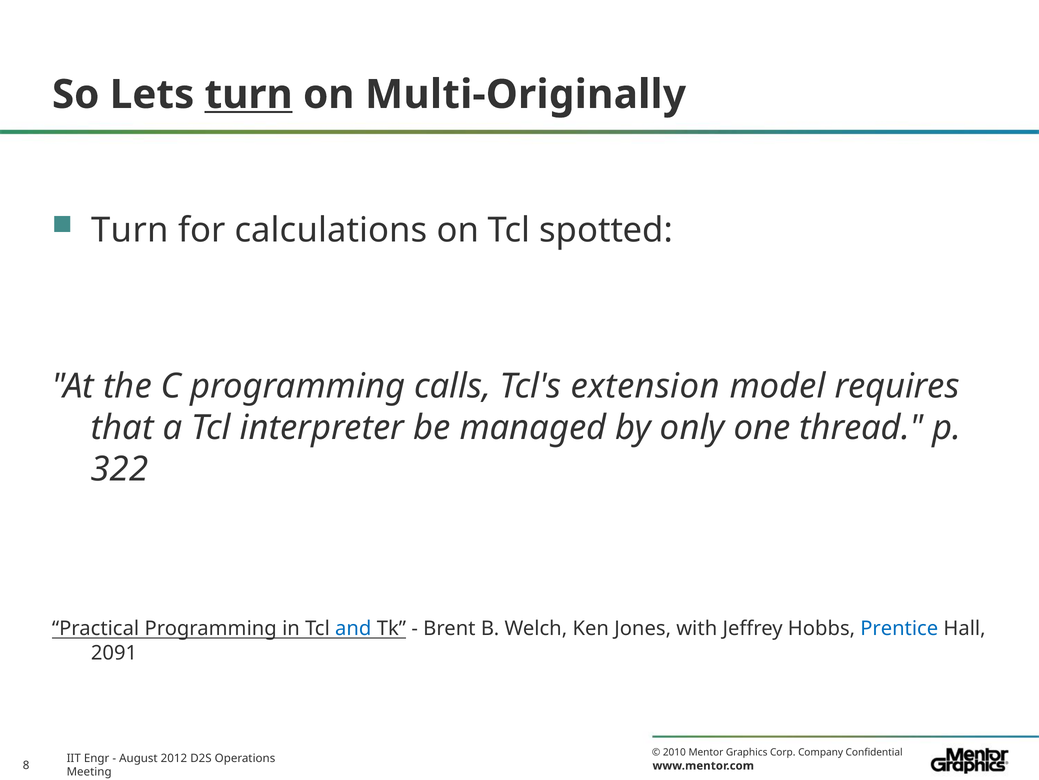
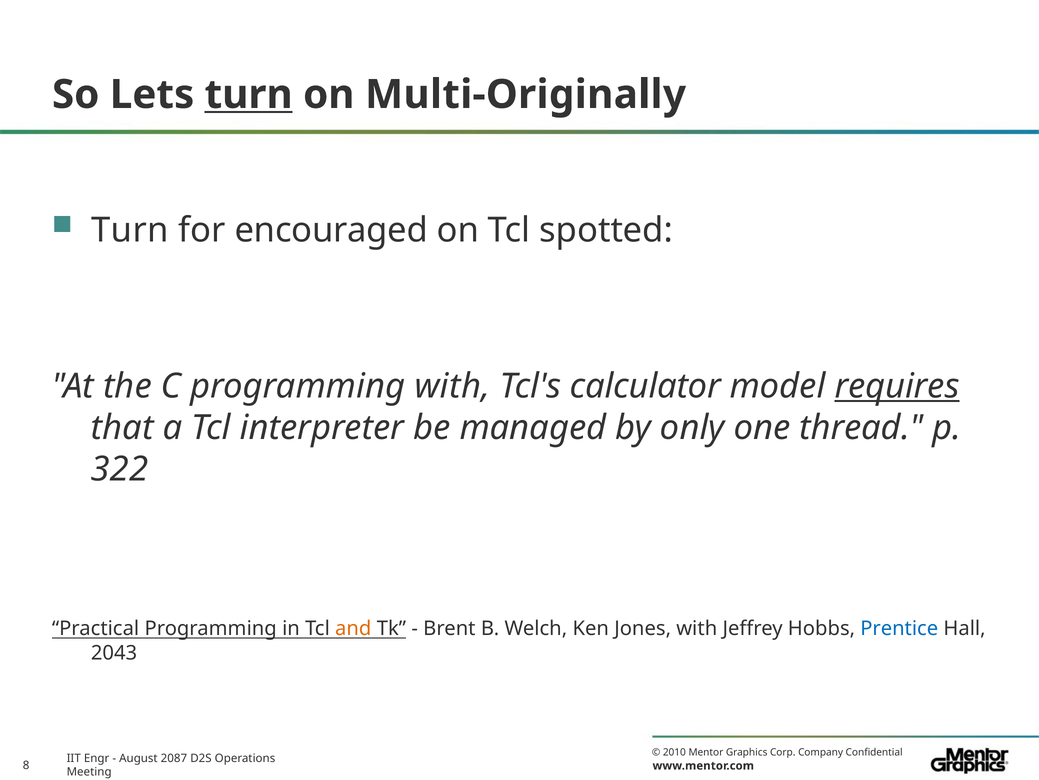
calculations: calculations -> encouraged (331, 230)
programming calls: calls -> with (452, 386)
extension: extension -> calculator (645, 386)
requires underline: none -> present (897, 386)
and colour: blue -> orange (353, 628)
2091: 2091 -> 2043 (114, 652)
2012: 2012 -> 2087 (174, 758)
